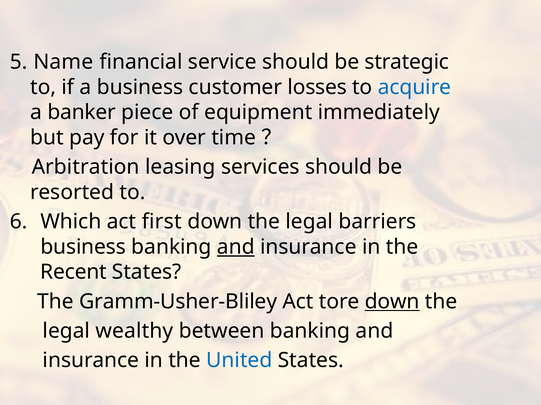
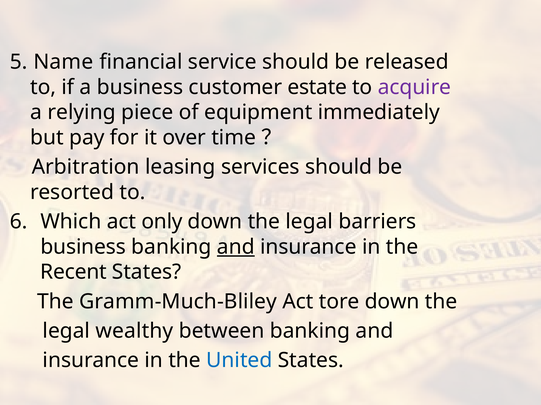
strategic: strategic -> released (407, 62)
losses: losses -> estate (317, 87)
acquire colour: blue -> purple (414, 87)
banker: banker -> relying (82, 113)
first: first -> only (162, 222)
Gramm-Usher-Bliley: Gramm-Usher-Bliley -> Gramm-Much-Bliley (178, 302)
down underline: present -> none (392, 302)
